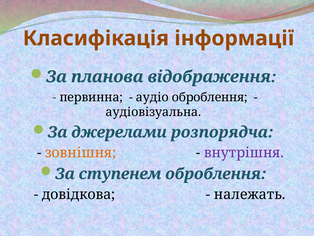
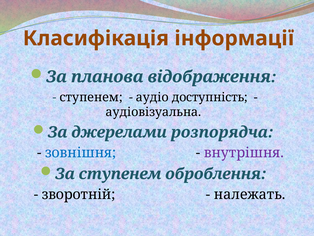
первинна: первинна -> ступенем (91, 97)
аудіо оброблення: оброблення -> доступність (210, 97)
зовнішня colour: orange -> blue (81, 152)
довідкова: довідкова -> зворотній (79, 194)
